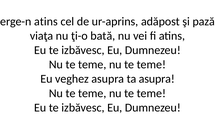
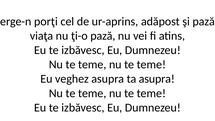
atins: atins -> porţi (46, 22)
ţi-o bată: bată -> pază (103, 36)
